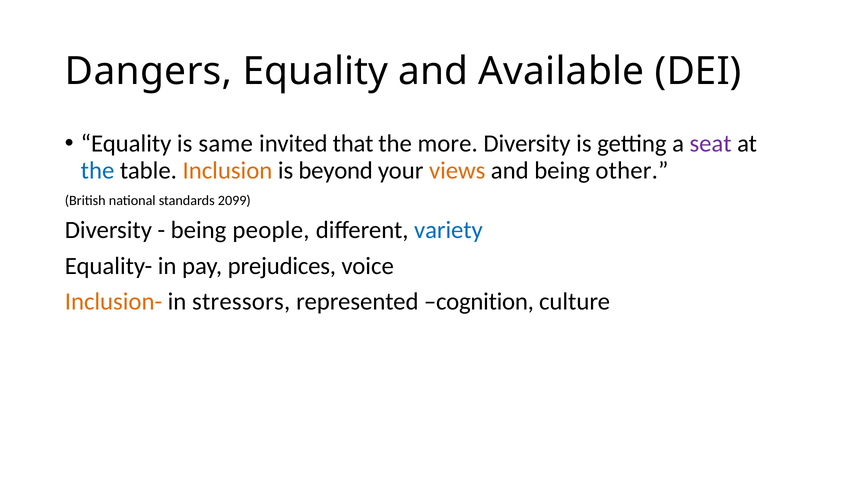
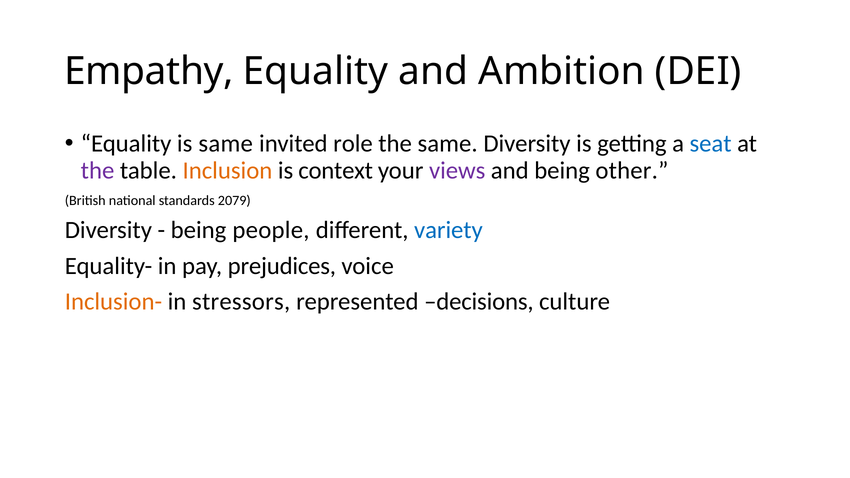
Dangers: Dangers -> Empathy (149, 71)
Available: Available -> Ambition (562, 71)
that: that -> role (353, 144)
the more: more -> same (448, 144)
seat colour: purple -> blue (711, 144)
the colour: blue -> purple (98, 170)
beyond: beyond -> context (336, 170)
views colour: orange -> purple (457, 170)
2099: 2099 -> 2079 (234, 200)
cognition: cognition -> decisions (479, 302)
